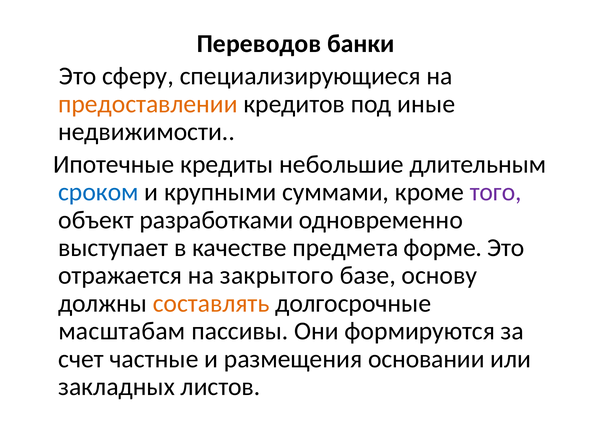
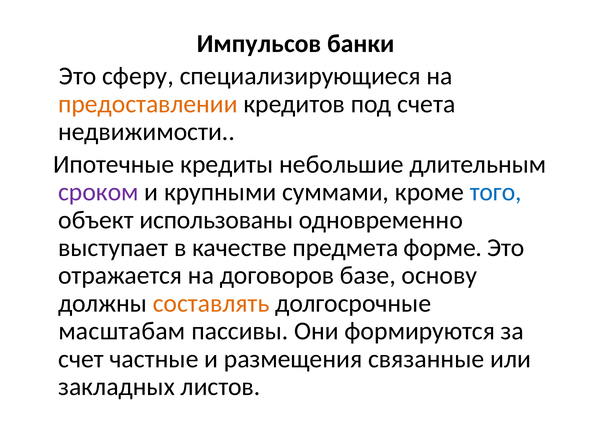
Переводов: Переводов -> Импульсов (259, 44)
иные: иные -> счета (426, 104)
сроком colour: blue -> purple (98, 192)
того colour: purple -> blue (496, 192)
разработками: разработками -> использованы (217, 220)
закрытого: закрытого -> договоров (277, 275)
основании: основании -> связанные (426, 359)
